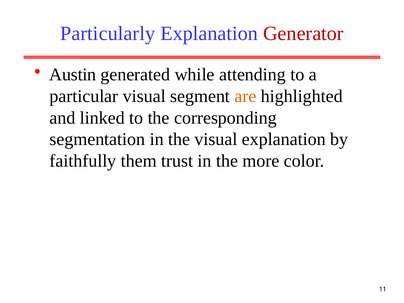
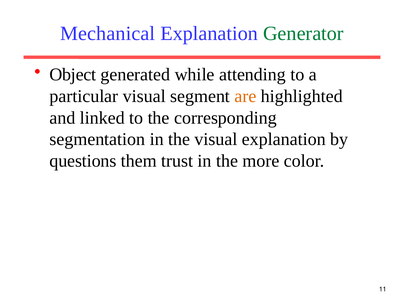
Particularly: Particularly -> Mechanical (108, 33)
Generator colour: red -> green (303, 33)
Austin: Austin -> Object (73, 75)
faithfully: faithfully -> questions (83, 161)
